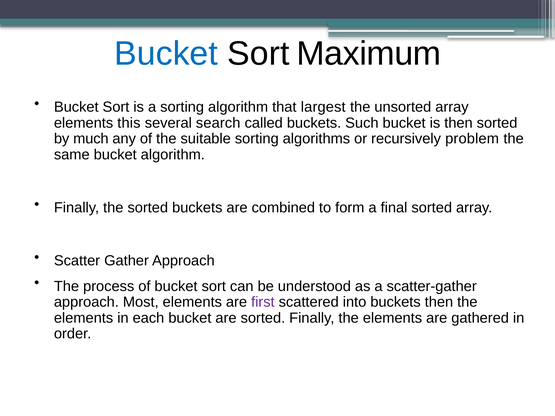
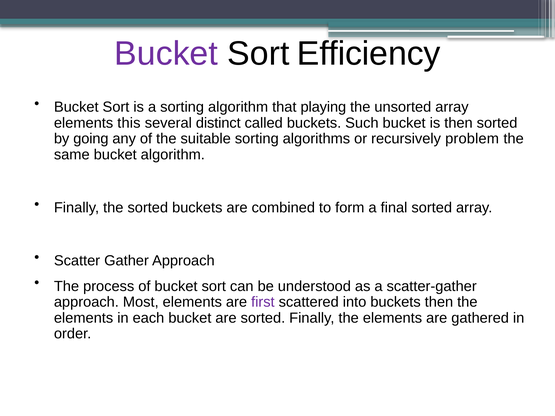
Bucket colour: blue -> purple (166, 54)
Maximum: Maximum -> Efficiency (369, 54)
largest: largest -> playing (323, 107)
search: search -> distinct (218, 123)
much: much -> going (91, 139)
